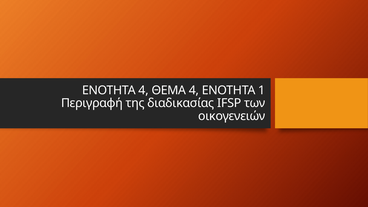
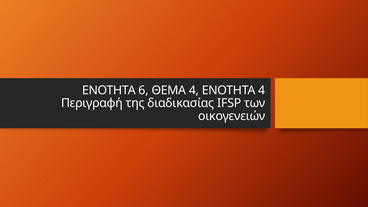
ΕΝΟΤΗΤΑ 4: 4 -> 6 (144, 90)
ΕΝΟΤΗΤΑ 1: 1 -> 4 (262, 90)
